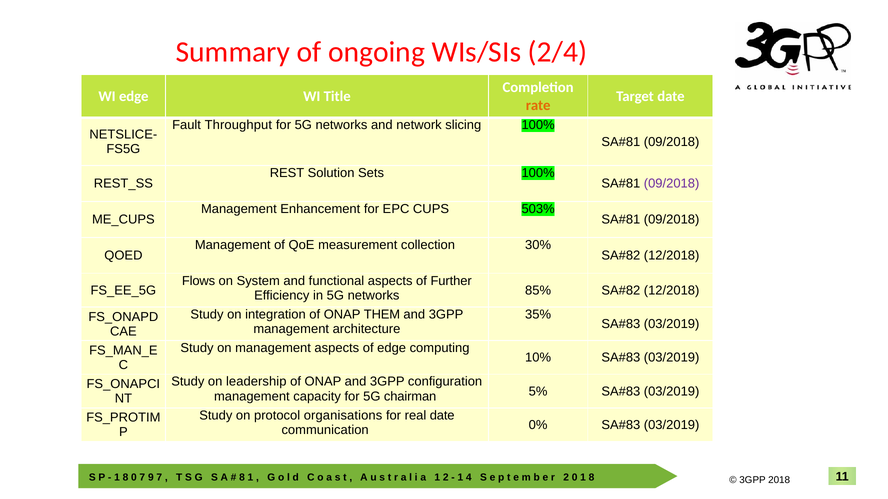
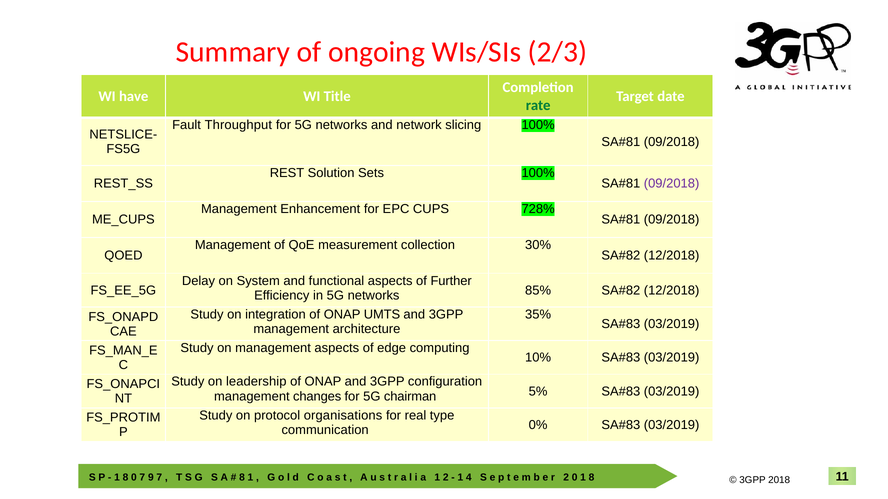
2/4: 2/4 -> 2/3 (558, 52)
WI edge: edge -> have (134, 96)
rate colour: orange -> green (538, 105)
503%: 503% -> 728% (538, 209)
Flows: Flows -> Delay (198, 281)
THEM: THEM -> UMTS (382, 315)
capacity: capacity -> changes (317, 397)
real date: date -> type (442, 416)
